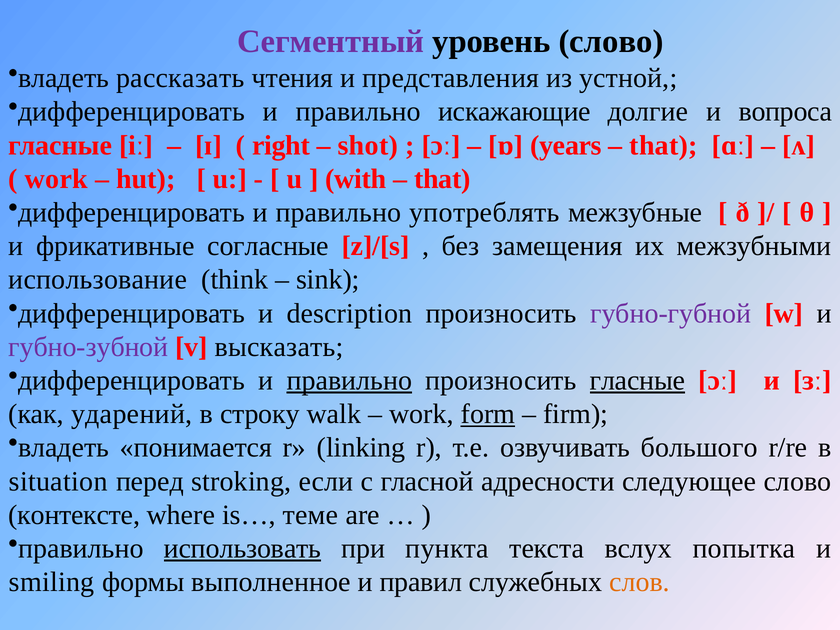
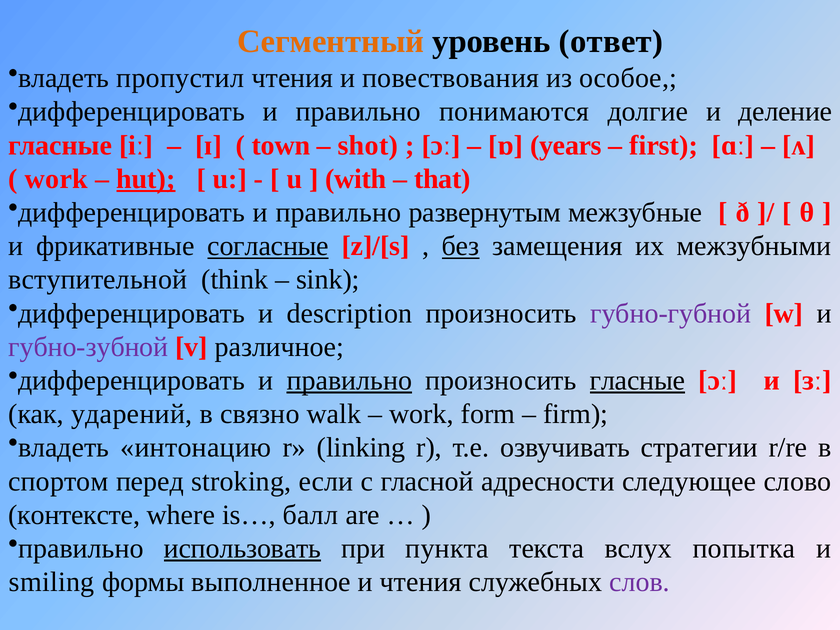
Сегментный colour: purple -> orange (331, 41)
уровень слово: слово -> ответ (611, 41)
рассказать: рассказать -> пропустил (180, 78)
представления: представления -> повествования (451, 78)
устной: устной -> особое (628, 78)
искажающие: искажающие -> понимаются (514, 112)
вопроса: вопроса -> деление (785, 112)
right: right -> town (281, 145)
that: that -> first (664, 145)
hut underline: none -> present (146, 179)
употреблять: употреблять -> развернутым (485, 212)
согласные underline: none -> present (268, 246)
без underline: none -> present (461, 246)
использование: использование -> вступительной (98, 280)
высказать: высказать -> различное (279, 347)
строку: строку -> связно (260, 414)
form underline: present -> none (488, 414)
понимается: понимается -> интонацию (196, 448)
большого: большого -> стратегии (699, 448)
situation: situation -> спортом (58, 481)
теме: теме -> балл (311, 515)
и правил: правил -> чтения (421, 582)
слов colour: orange -> purple (640, 582)
